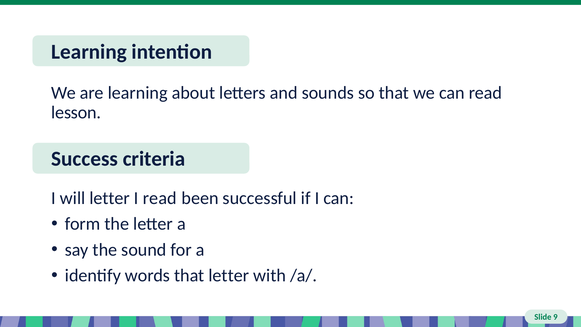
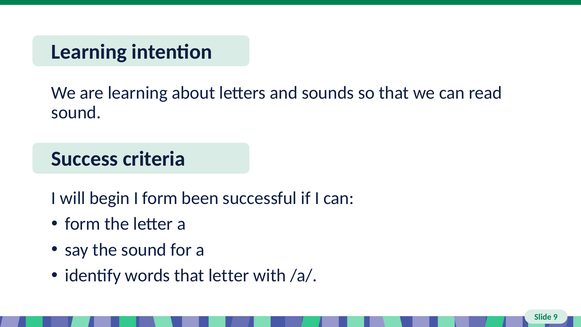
lesson: lesson -> sound (76, 112)
will letter: letter -> begin (110, 198)
I read: read -> form (160, 198)
